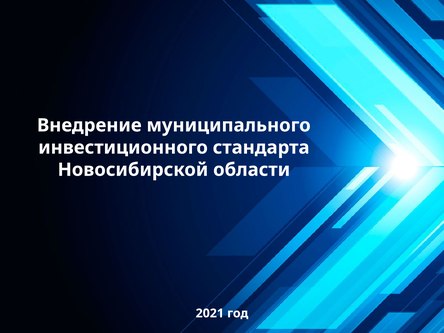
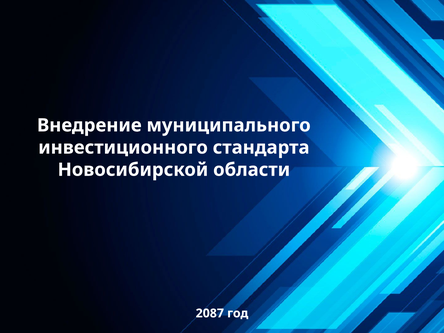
2021: 2021 -> 2087 (210, 313)
